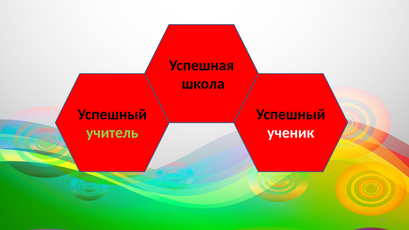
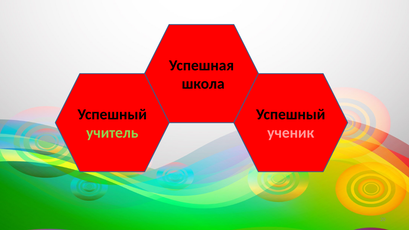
ученик colour: white -> pink (291, 133)
